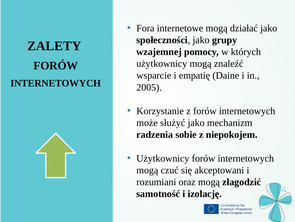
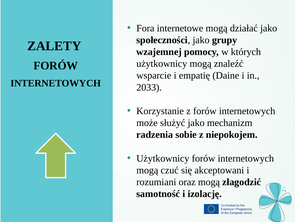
2005: 2005 -> 2033 (149, 87)
